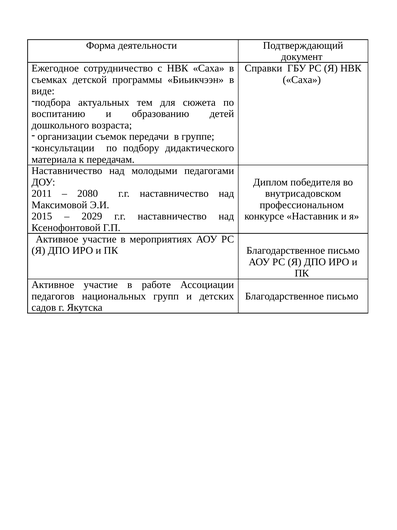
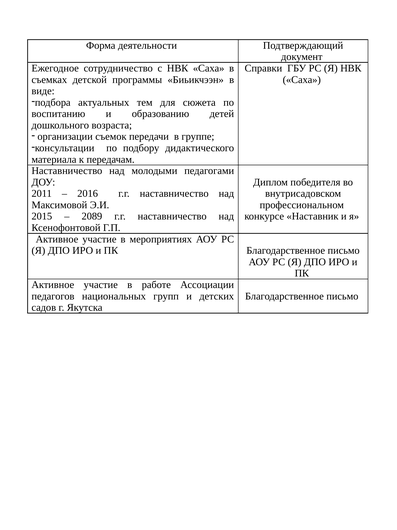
2080: 2080 -> 2016 (88, 193)
2029: 2029 -> 2089 (92, 216)
